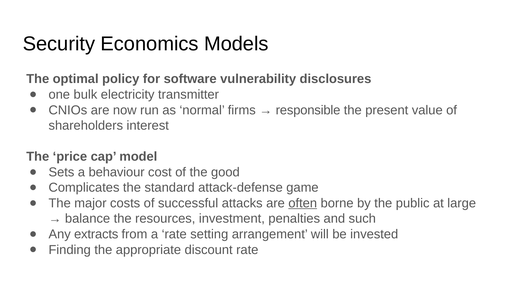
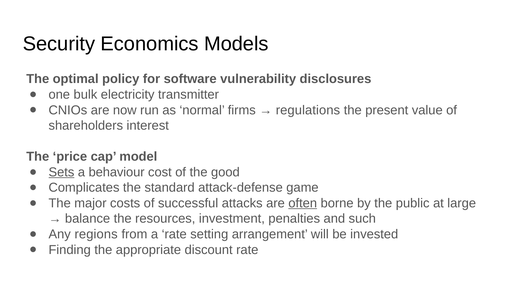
responsible: responsible -> regulations (308, 110)
Sets underline: none -> present (61, 172)
extracts: extracts -> regions (96, 234)
